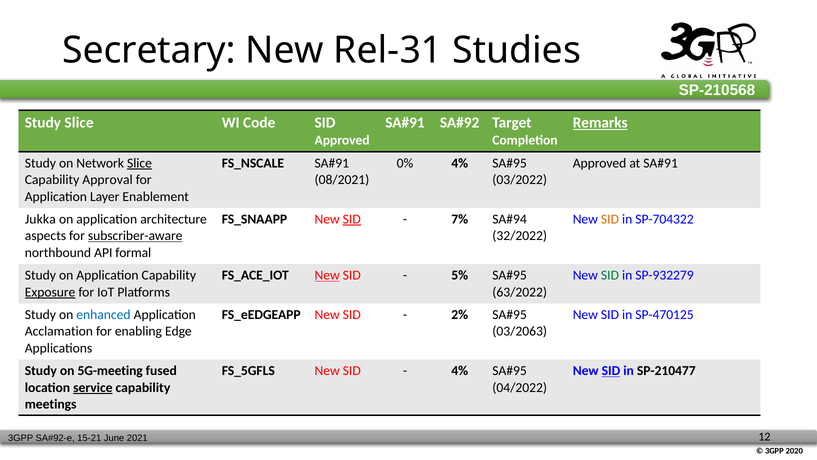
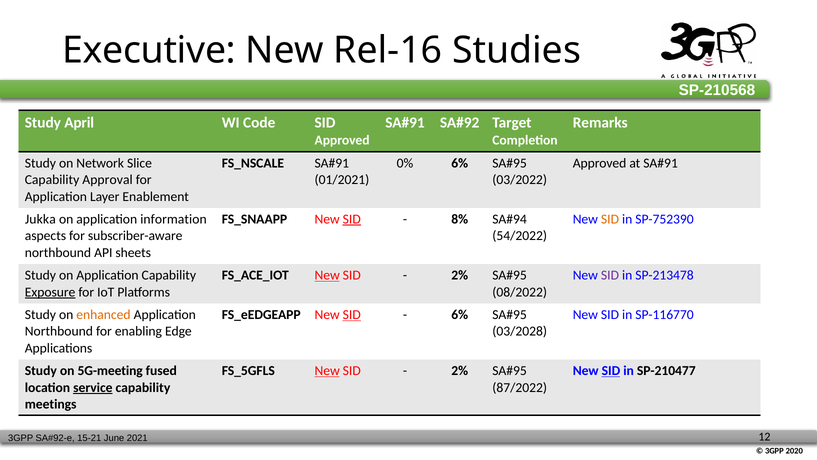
Secretary: Secretary -> Executive (149, 50)
Rel-31: Rel-31 -> Rel-16 (388, 50)
Study Slice: Slice -> April (79, 123)
Remarks underline: present -> none (600, 123)
Slice underline: present -> none (139, 163)
0% 4%: 4% -> 6% (460, 163)
08/2021: 08/2021 -> 01/2021 (342, 180)
architecture: architecture -> information (173, 219)
7%: 7% -> 8% (460, 219)
SP-704322: SP-704322 -> SP-752390 (664, 219)
subscriber-aware underline: present -> none (135, 236)
32/2022: 32/2022 -> 54/2022 (520, 236)
formal: formal -> sheets (133, 252)
5%: 5% -> 2% (460, 275)
SID colour: green -> purple (610, 275)
SP-932279: SP-932279 -> SP-213478 (664, 275)
63/2022: 63/2022 -> 08/2022 (520, 292)
enhanced colour: blue -> orange (103, 315)
SID underline: none -> present (352, 315)
2%: 2% -> 6% (460, 315)
SP-470125: SP-470125 -> SP-116770 (664, 315)
Acclamation: Acclamation -> Northbound (59, 331)
03/2063: 03/2063 -> 03/2028 (520, 331)
New underline: none -> present (327, 371)
4%: 4% -> 2% (460, 371)
04/2022: 04/2022 -> 87/2022 (520, 387)
